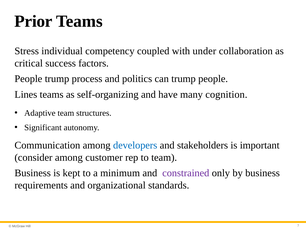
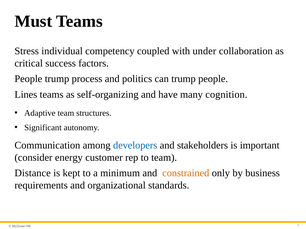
Prior: Prior -> Must (33, 21)
consider among: among -> energy (69, 158)
Business: Business -> Distance (33, 174)
constrained colour: purple -> orange (186, 174)
